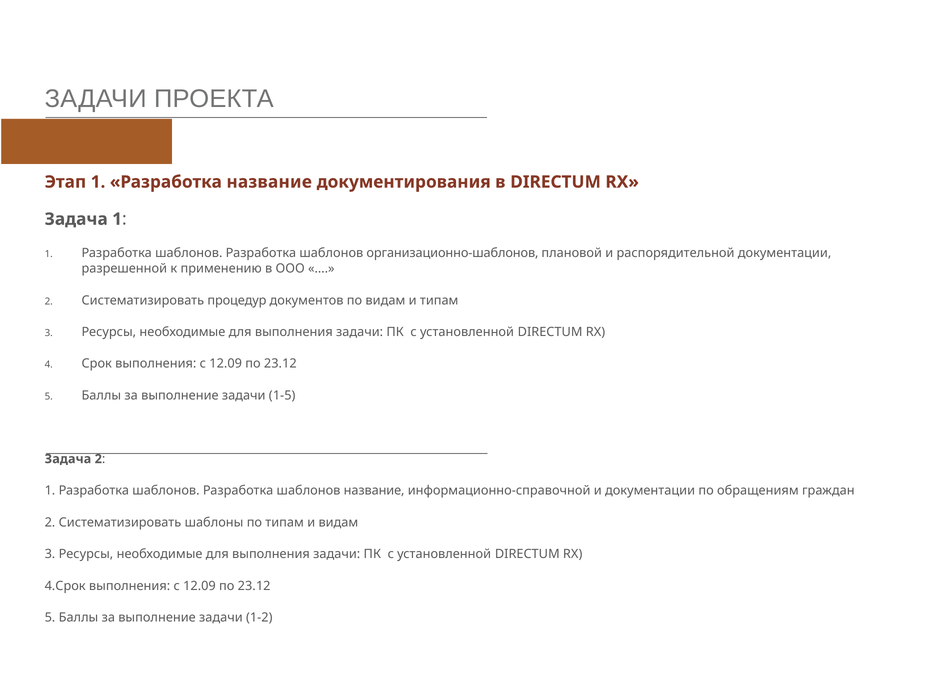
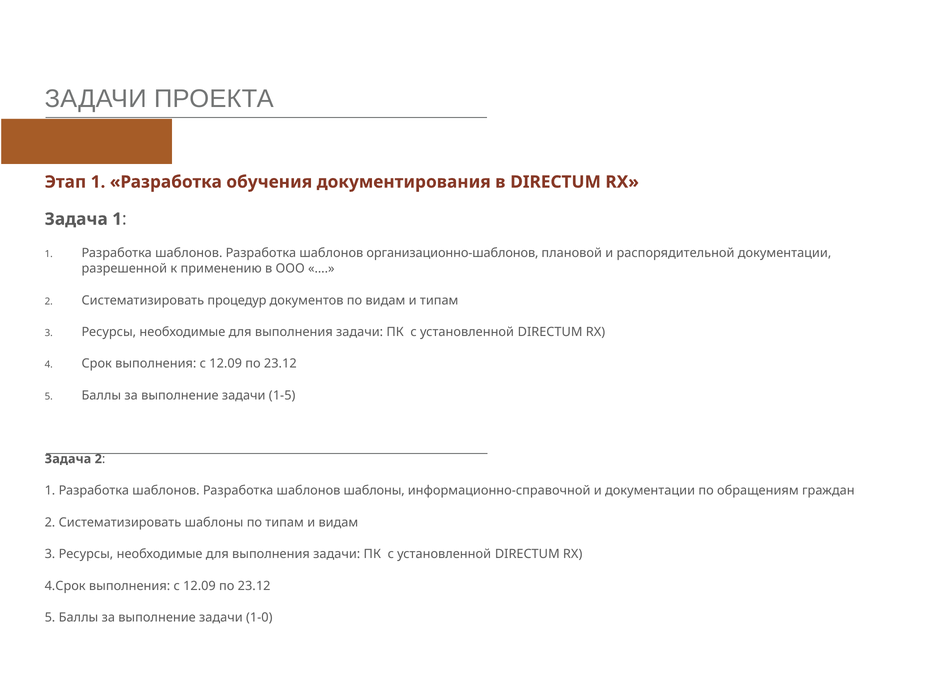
Разработка название: название -> обучения (269, 182)
шаблонов название: название -> шаблоны (374, 491)
1-2: 1-2 -> 1-0 (259, 617)
